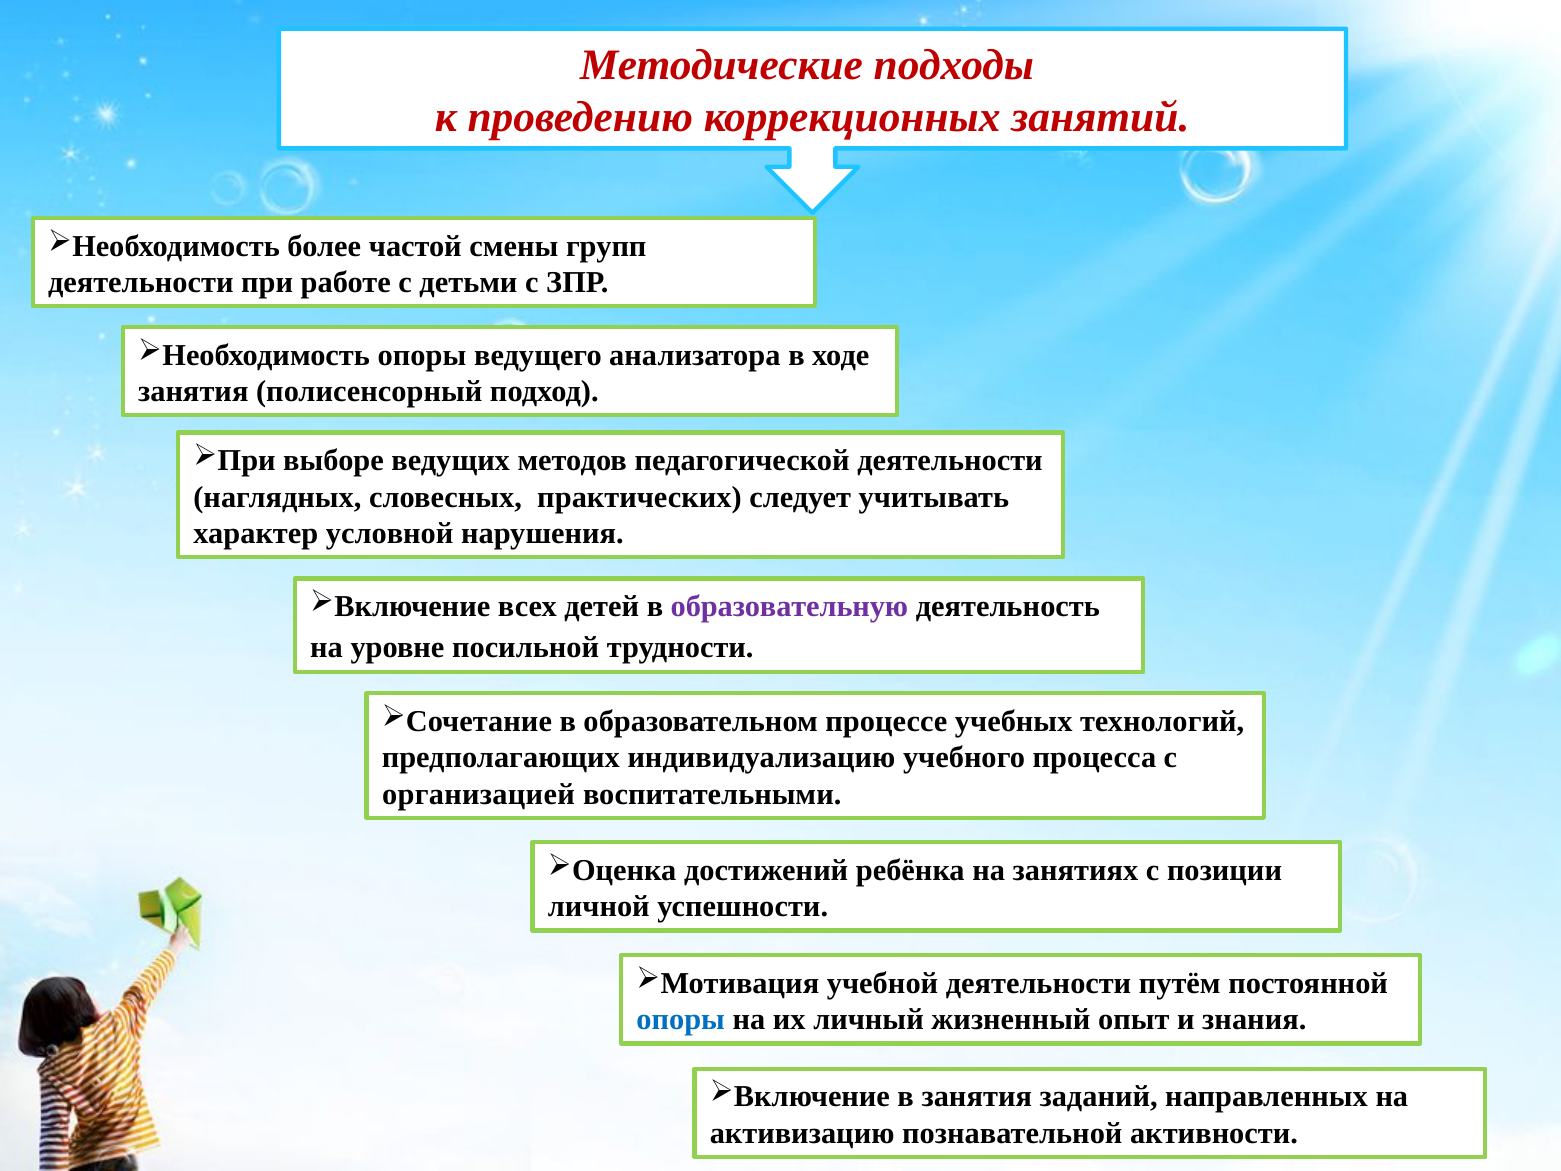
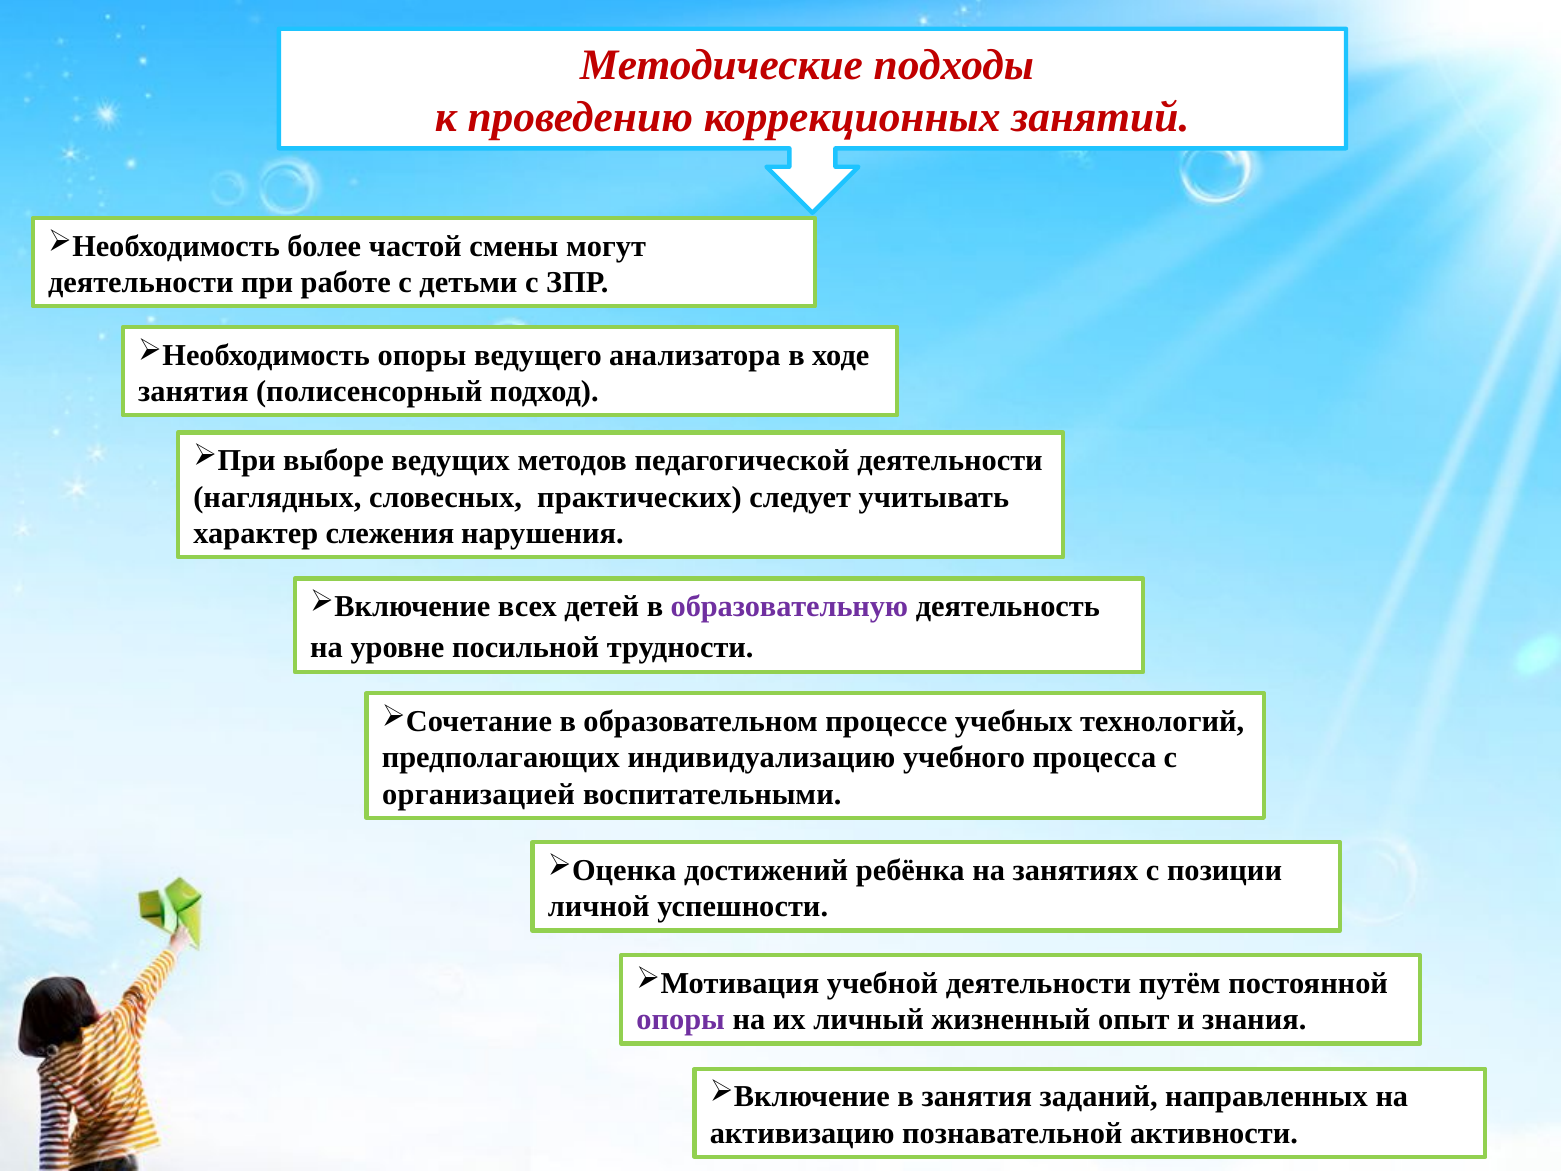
групп: групп -> могут (606, 246)
условной: условной -> слежения (390, 533)
опоры colour: blue -> purple (681, 1020)
